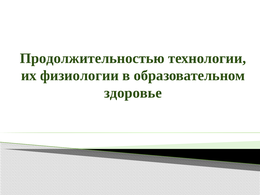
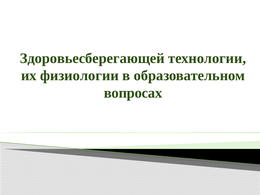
Продолжительностью: Продолжительностью -> Здоровьесберегающей (92, 58)
здоровье: здоровье -> вопросах (133, 93)
